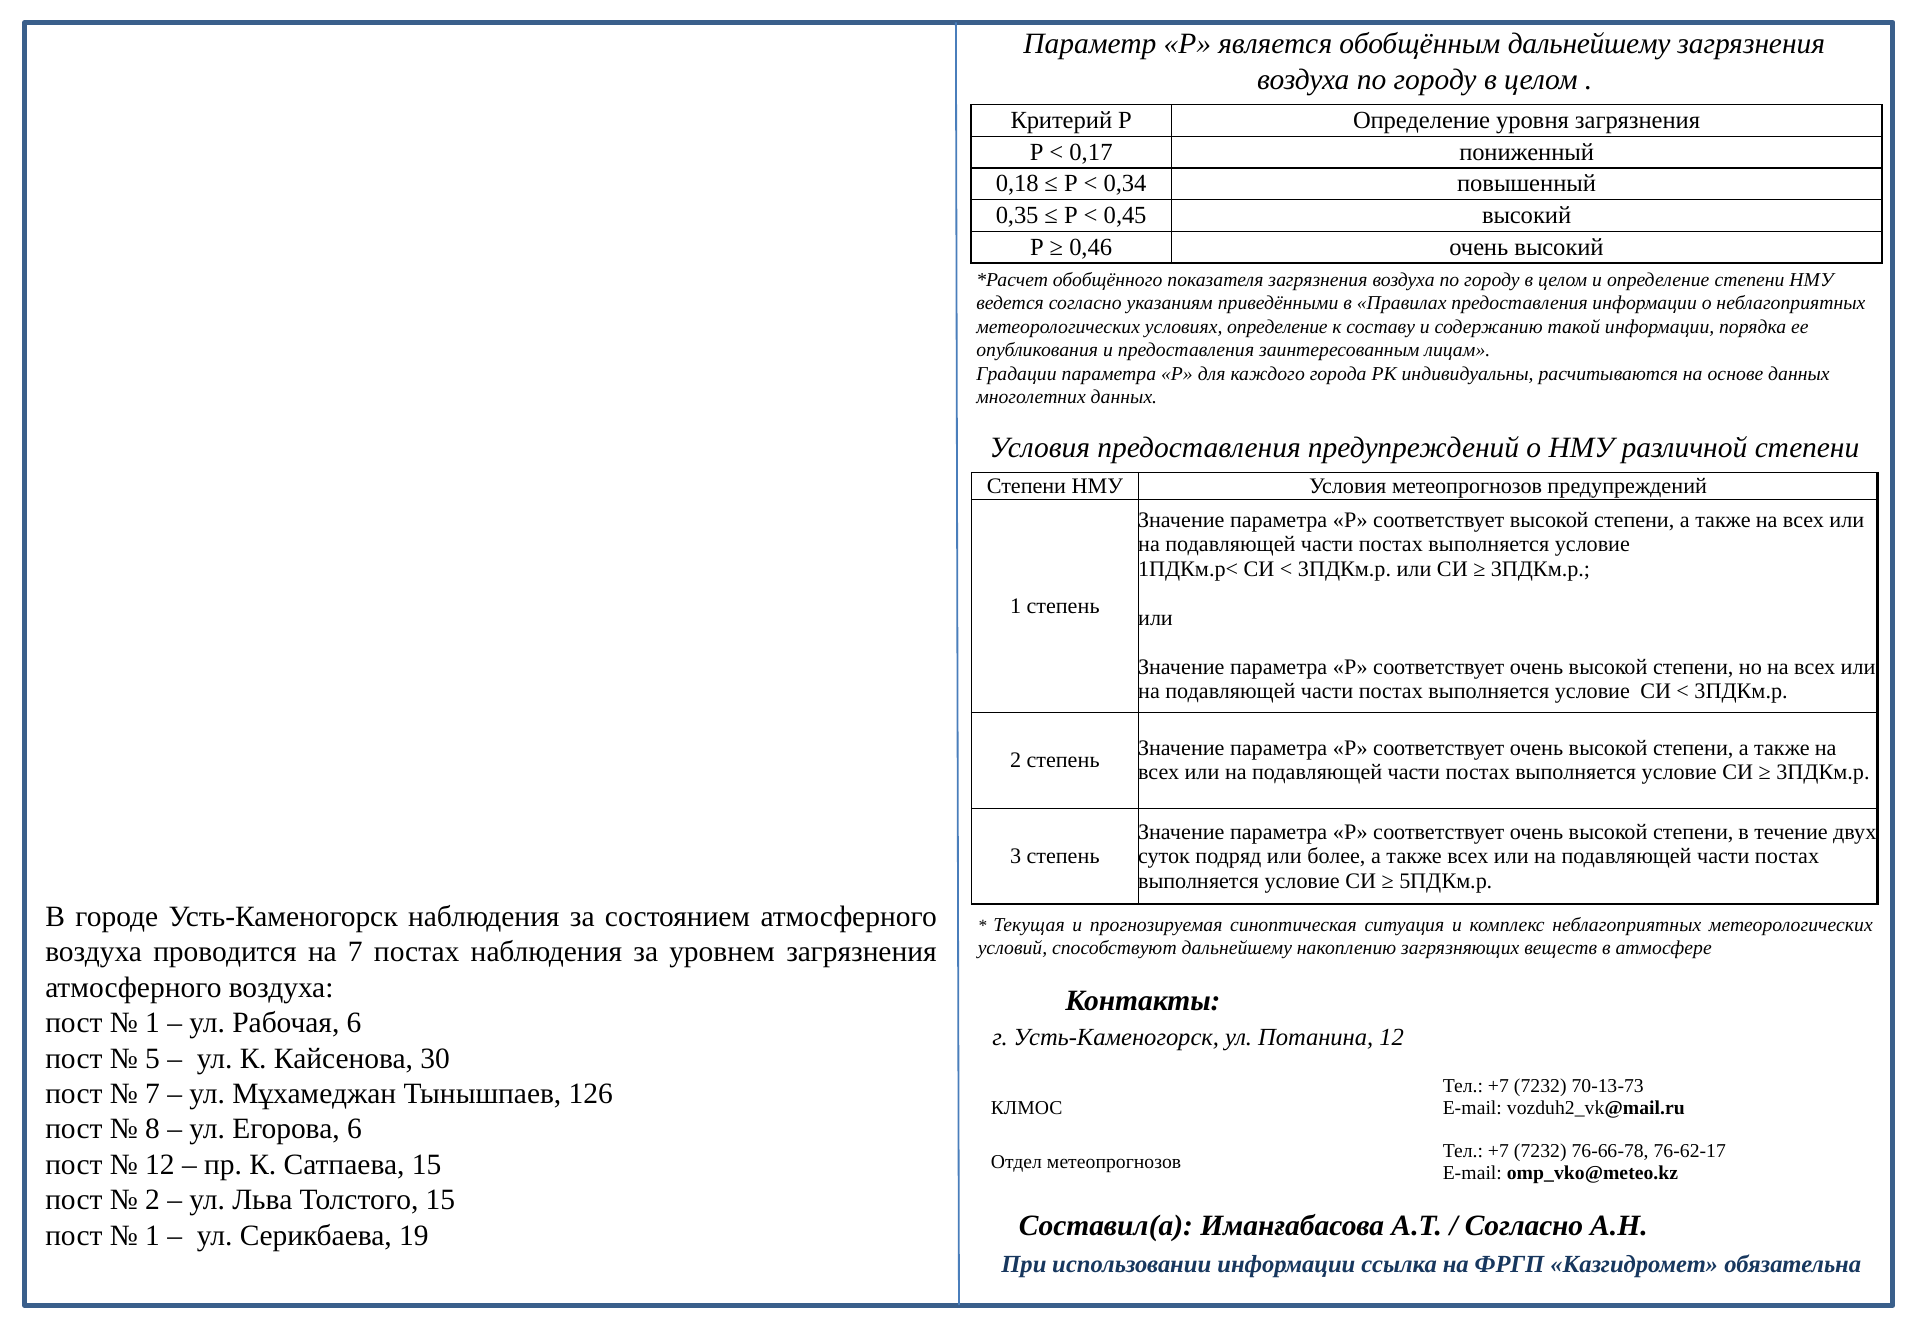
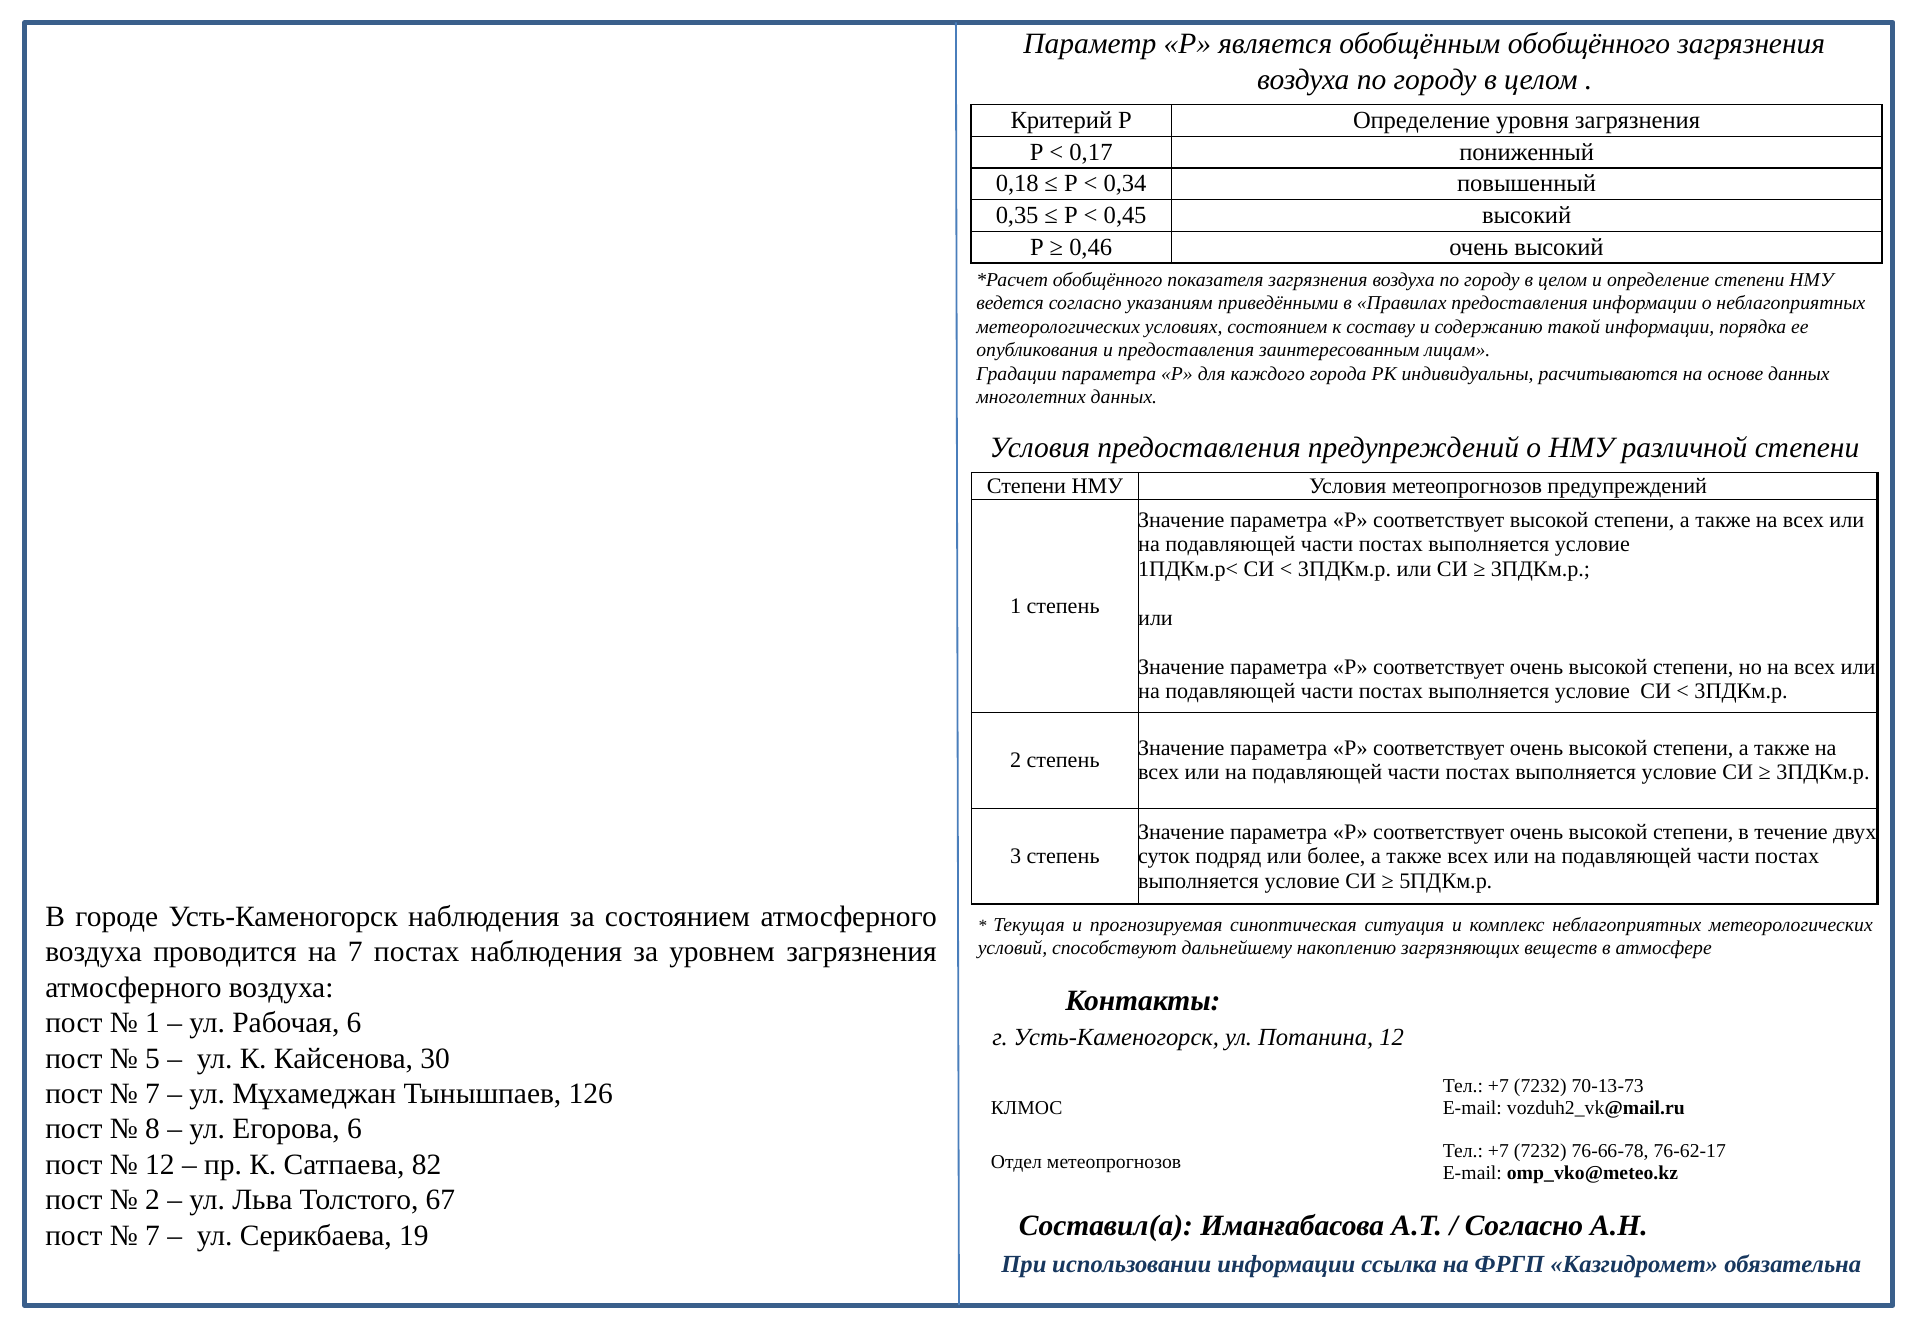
обобщённым дальнейшему: дальнейшему -> обобщённого (1589, 44)
условиях определение: определение -> состоянием (1277, 327)
Сатпаева 15: 15 -> 82 (427, 1164)
Толстого 15: 15 -> 67 (440, 1200)
1: 1 -> 7 (153, 1235)
